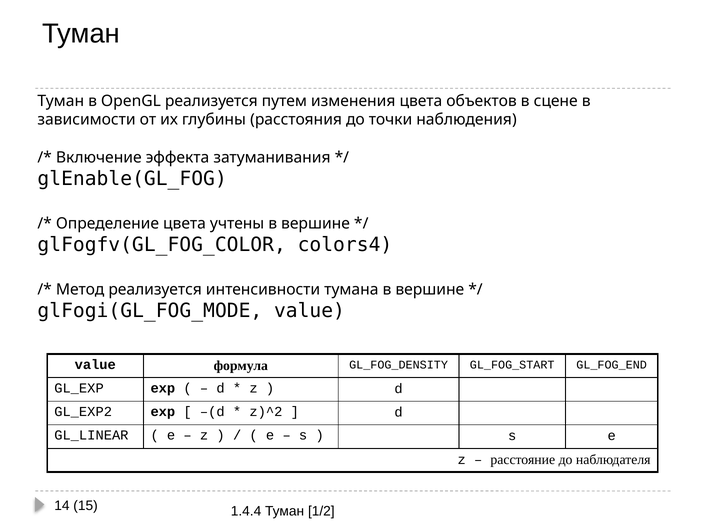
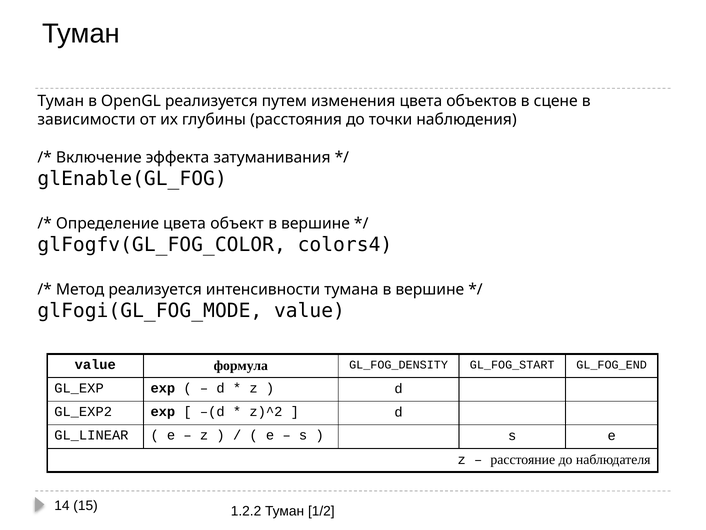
учтены: учтены -> объект (237, 223)
1.4.4: 1.4.4 -> 1.2.2 (246, 510)
